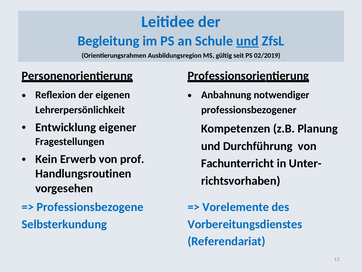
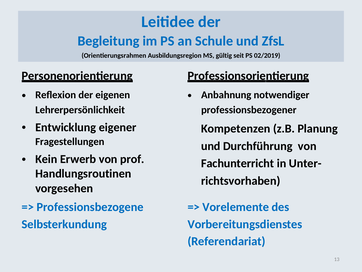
und underline: present -> none (247, 41)
